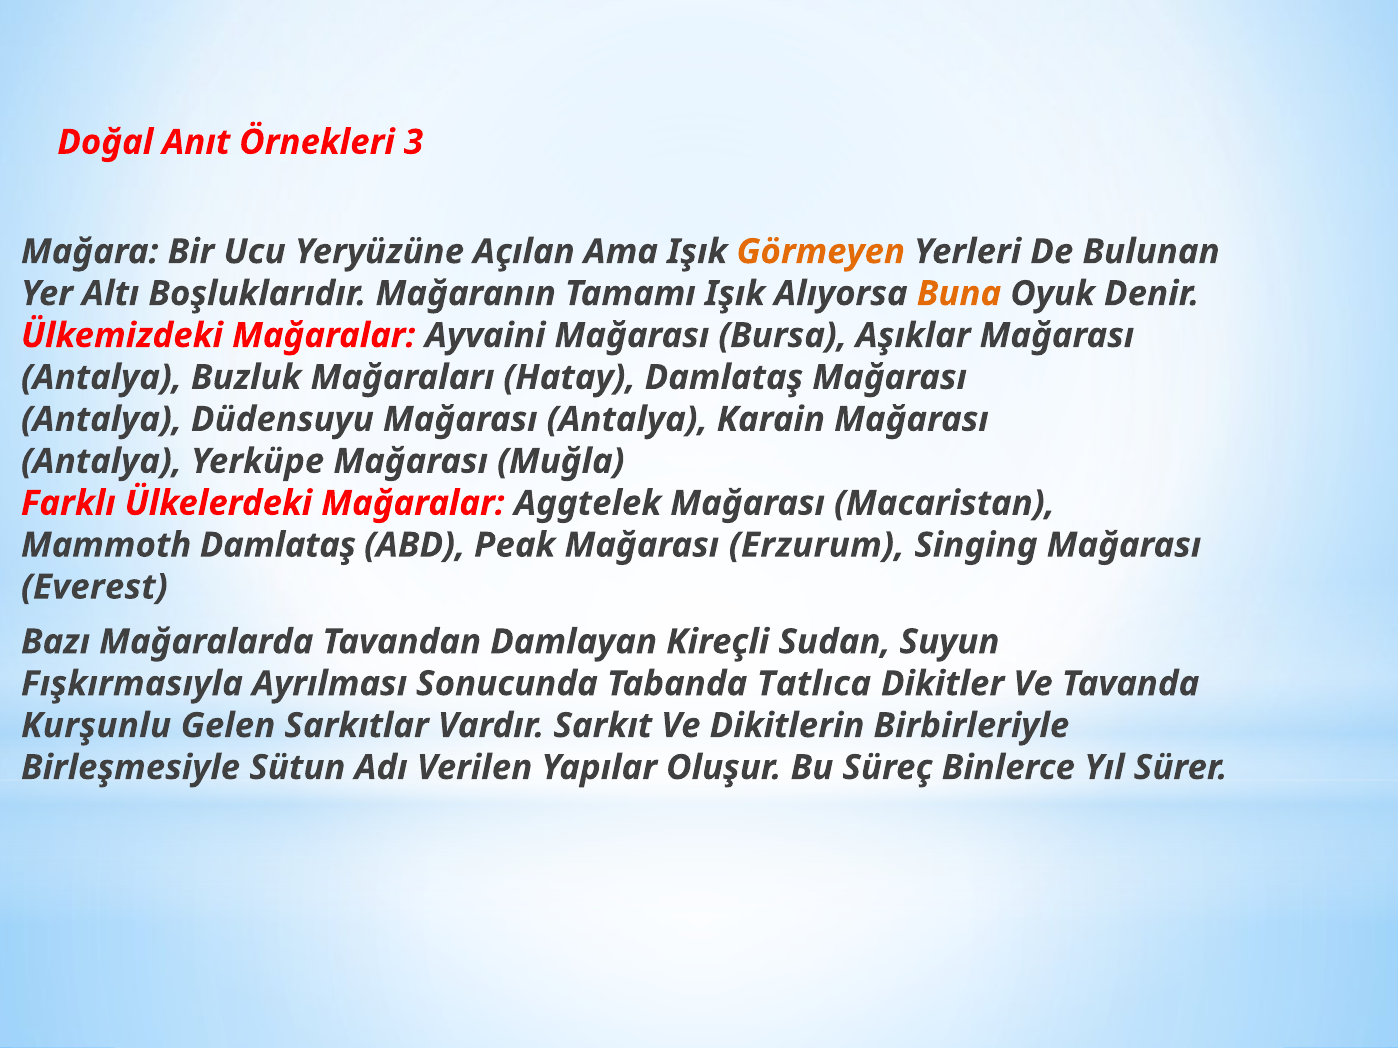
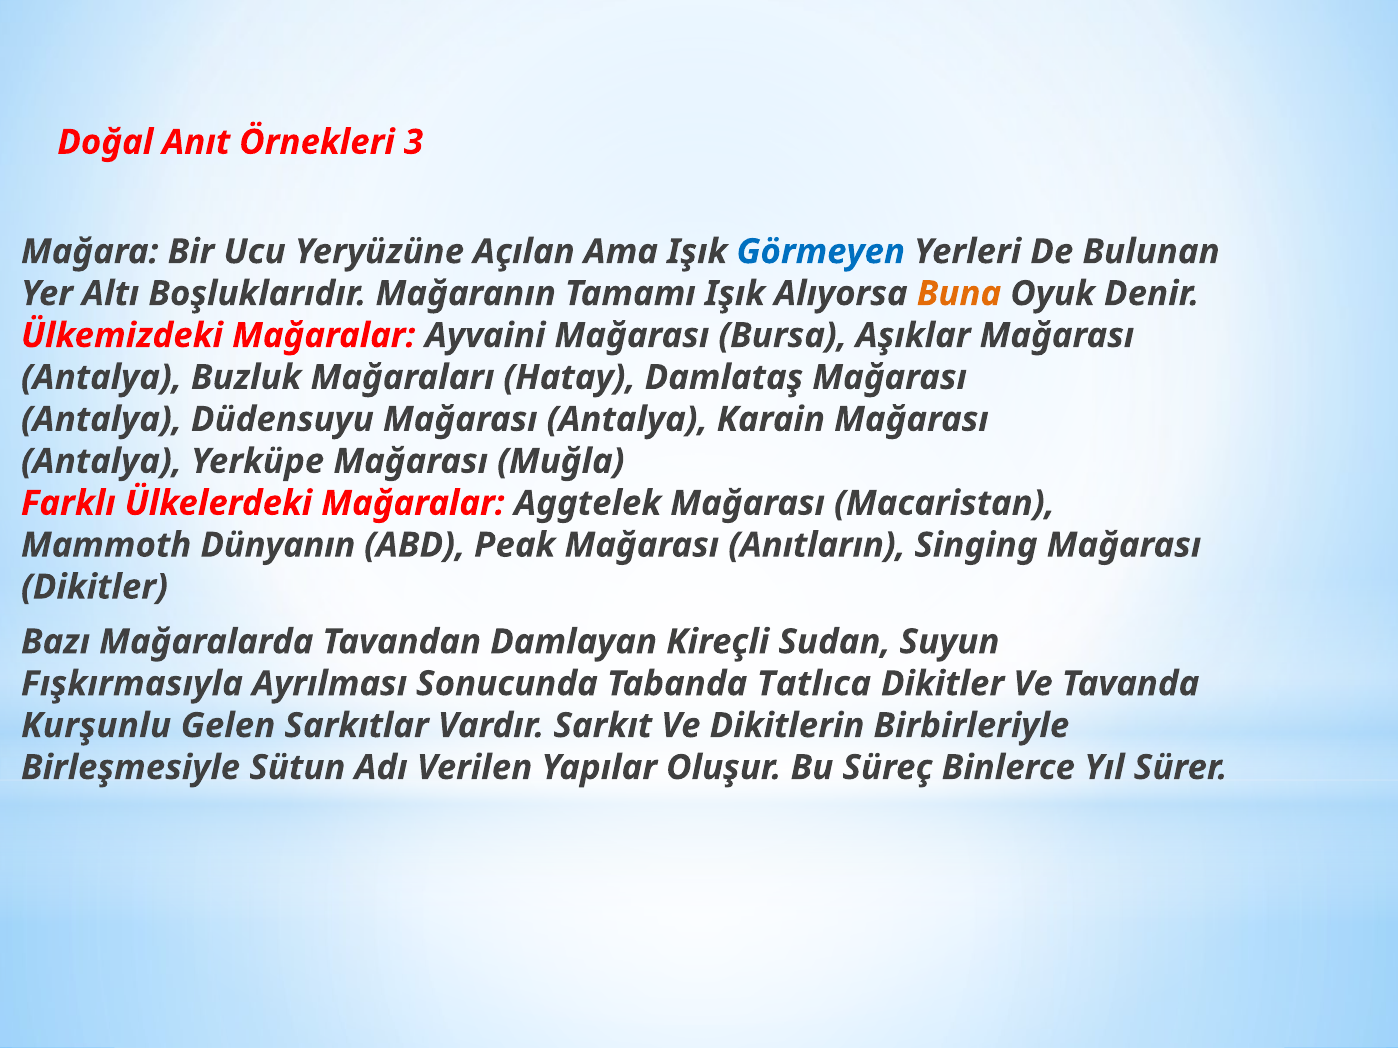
Görmeyen colour: orange -> blue (821, 252)
Mammoth Damlataş: Damlataş -> Dünyanın (278, 545)
Erzurum: Erzurum -> Anıtların (817, 545)
Everest: Everest -> Dikitler (94, 587)
